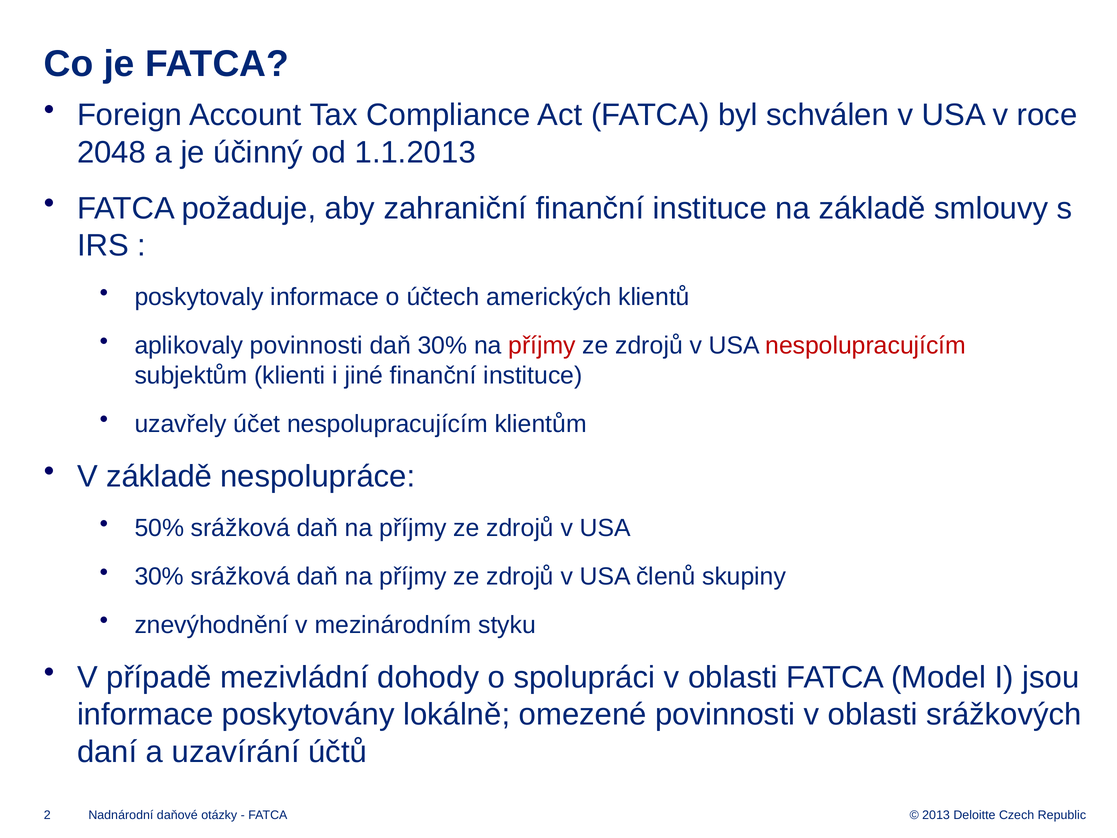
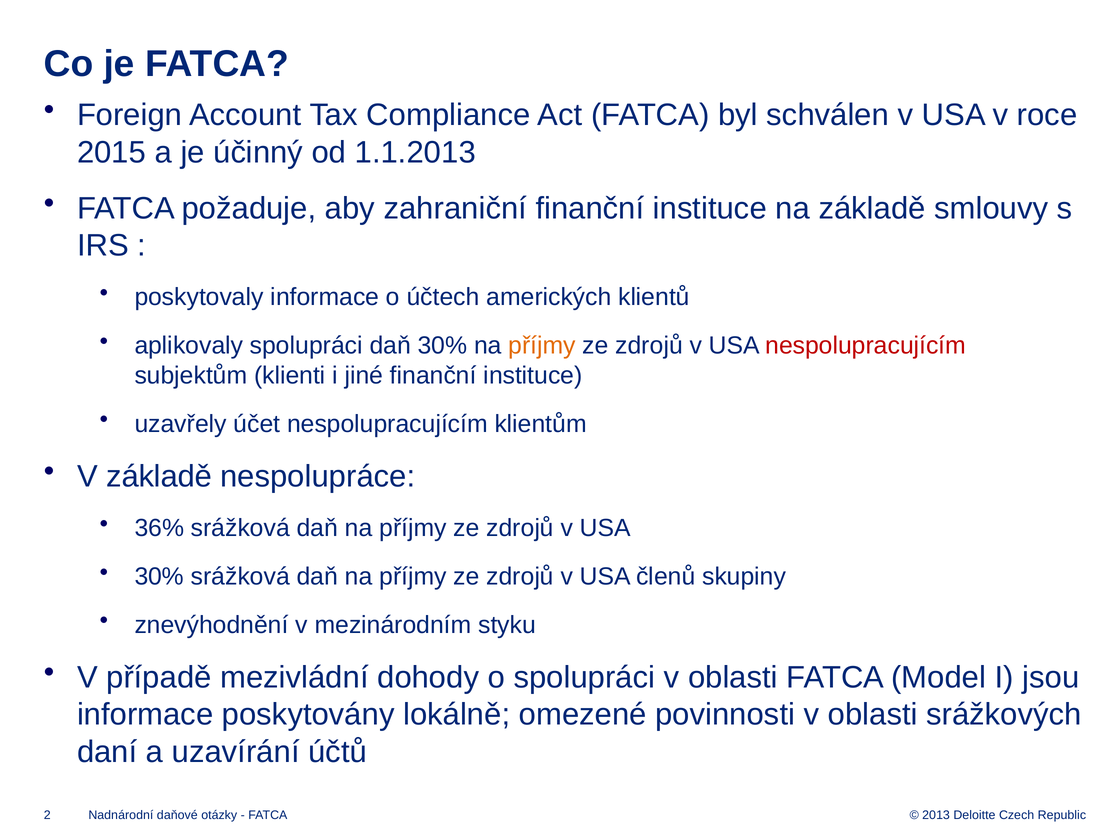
2048: 2048 -> 2015 (111, 152)
aplikovaly povinnosti: povinnosti -> spolupráci (306, 346)
příjmy colour: red -> orange (542, 346)
50%: 50% -> 36% (159, 528)
